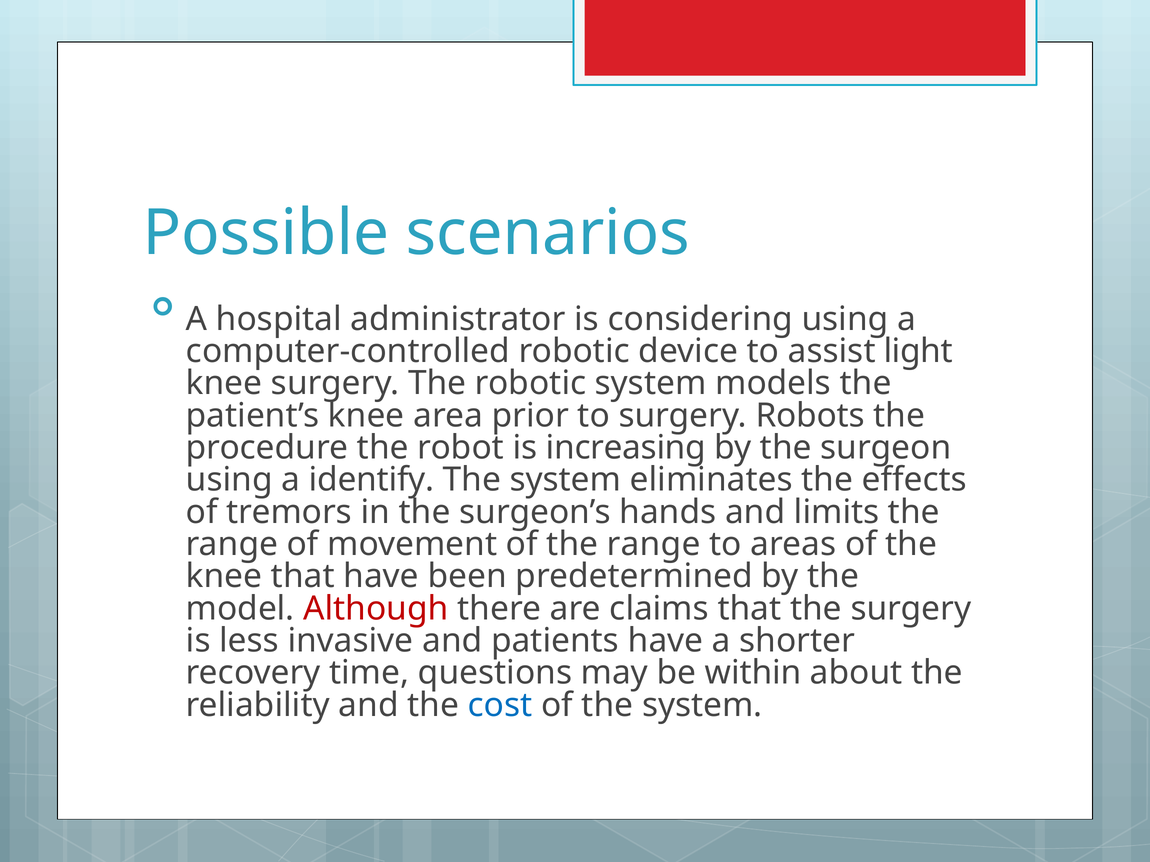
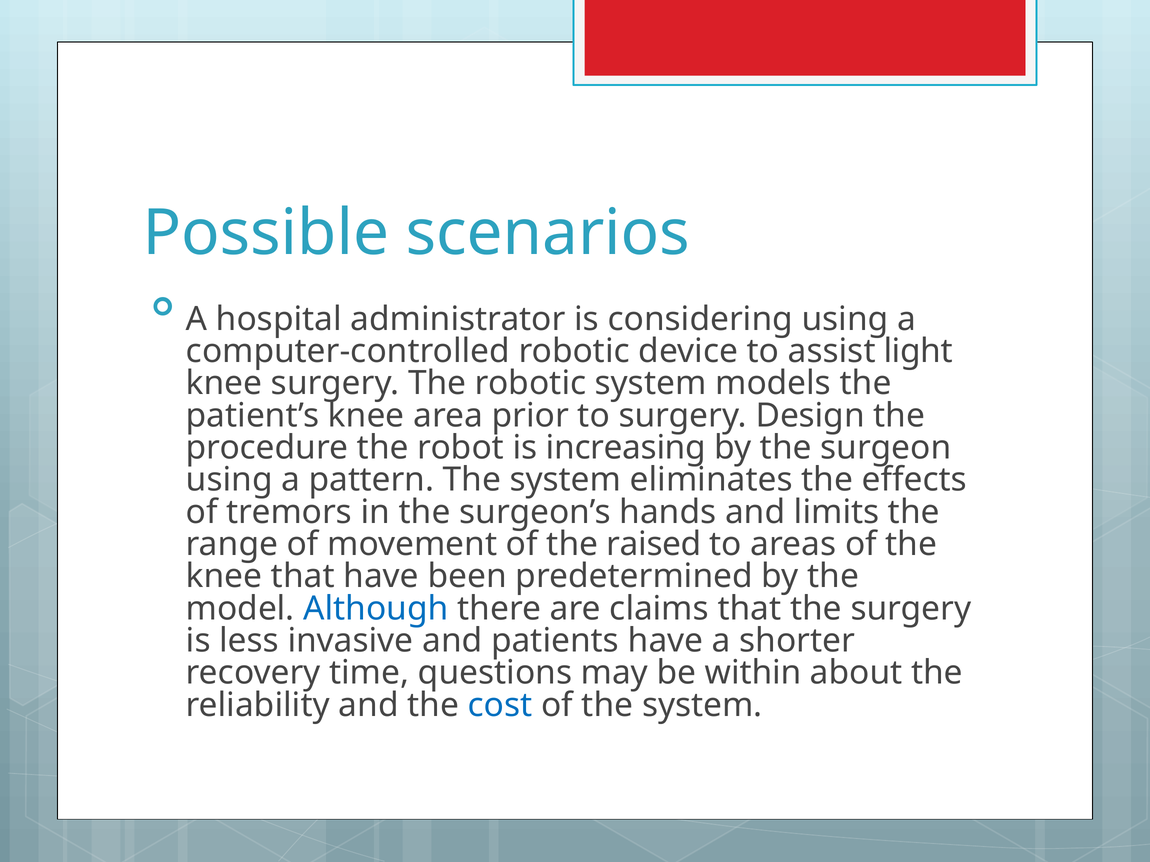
Robots: Robots -> Design (810, 416)
identify: identify -> pattern (371, 480)
of the range: range -> raised (654, 544)
Although colour: red -> blue (376, 609)
